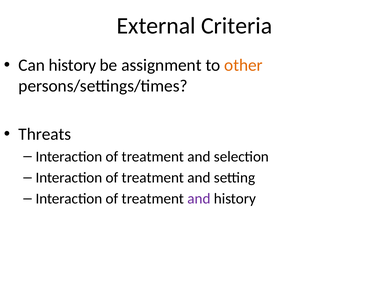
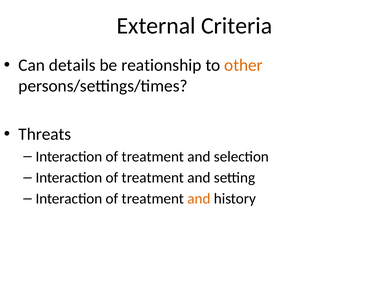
Can history: history -> details (72, 65)
assignment: assignment -> reationship (161, 65)
and colour: purple -> orange (199, 199)
